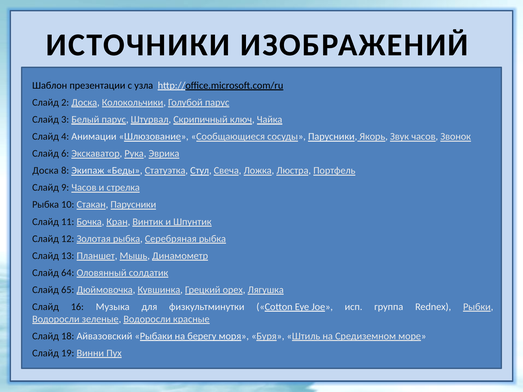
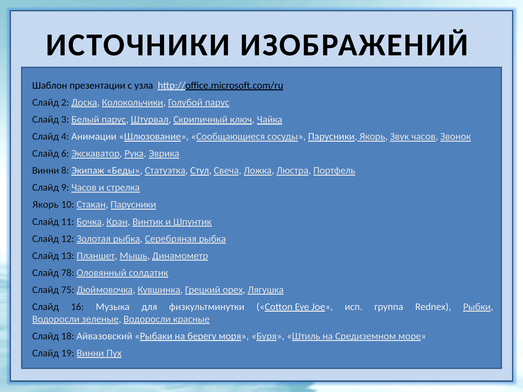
Доска: Доска -> Винни (46, 171)
Рыбка: Рыбка -> Якорь (46, 205)
64: 64 -> 78 (68, 273)
65: 65 -> 75 (68, 290)
